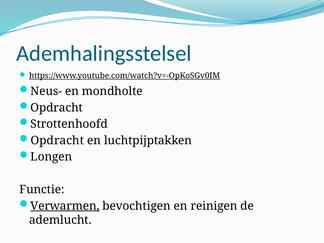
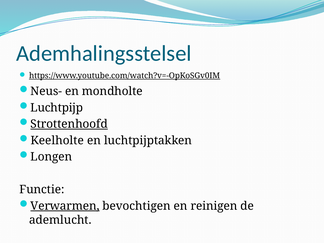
Opdracht: Opdracht -> Luchtpijp (57, 108)
Strottenhoofd underline: none -> present (69, 124)
Opdracht: Opdracht -> Keelholte (57, 140)
